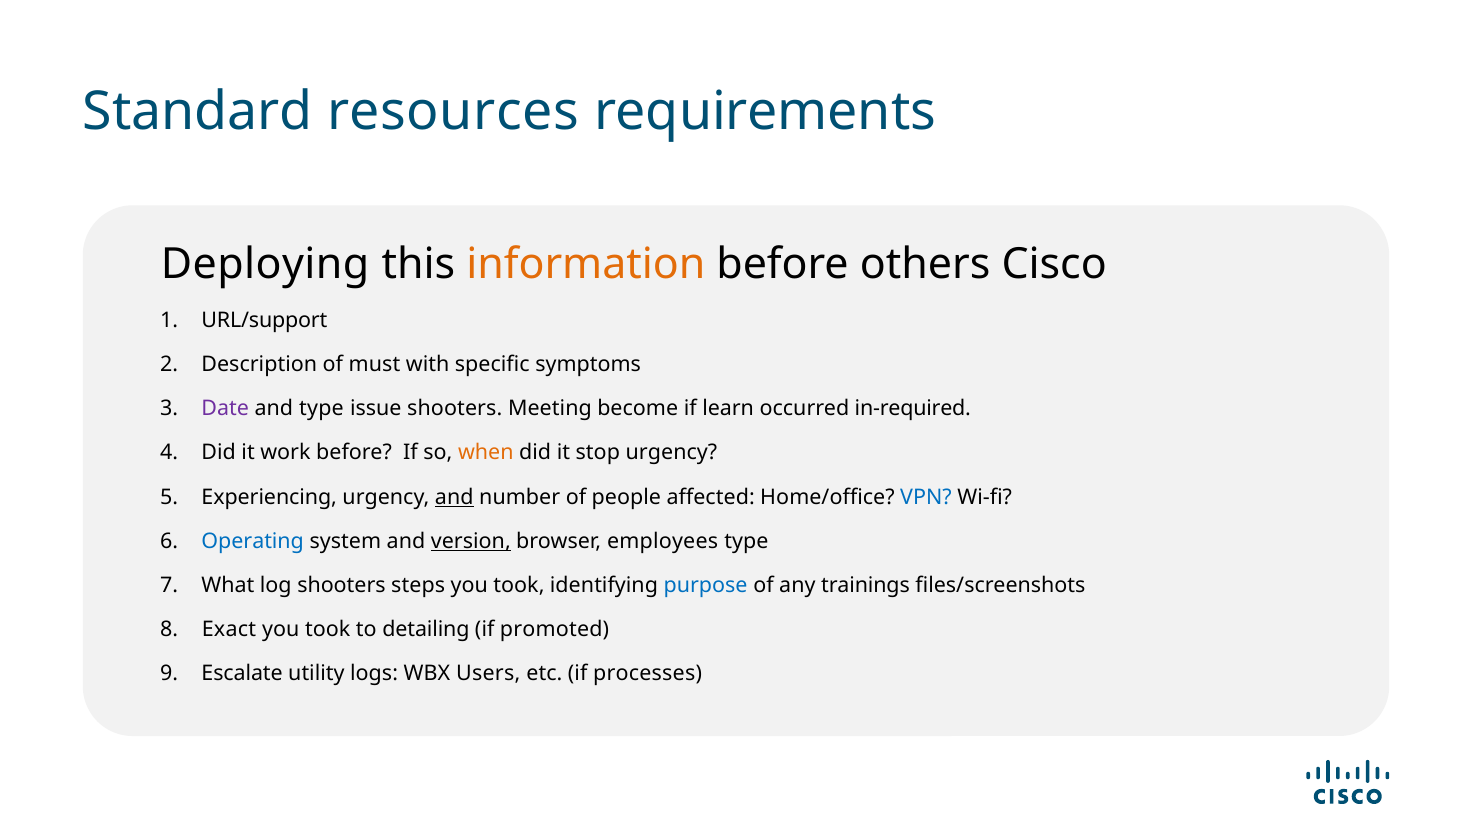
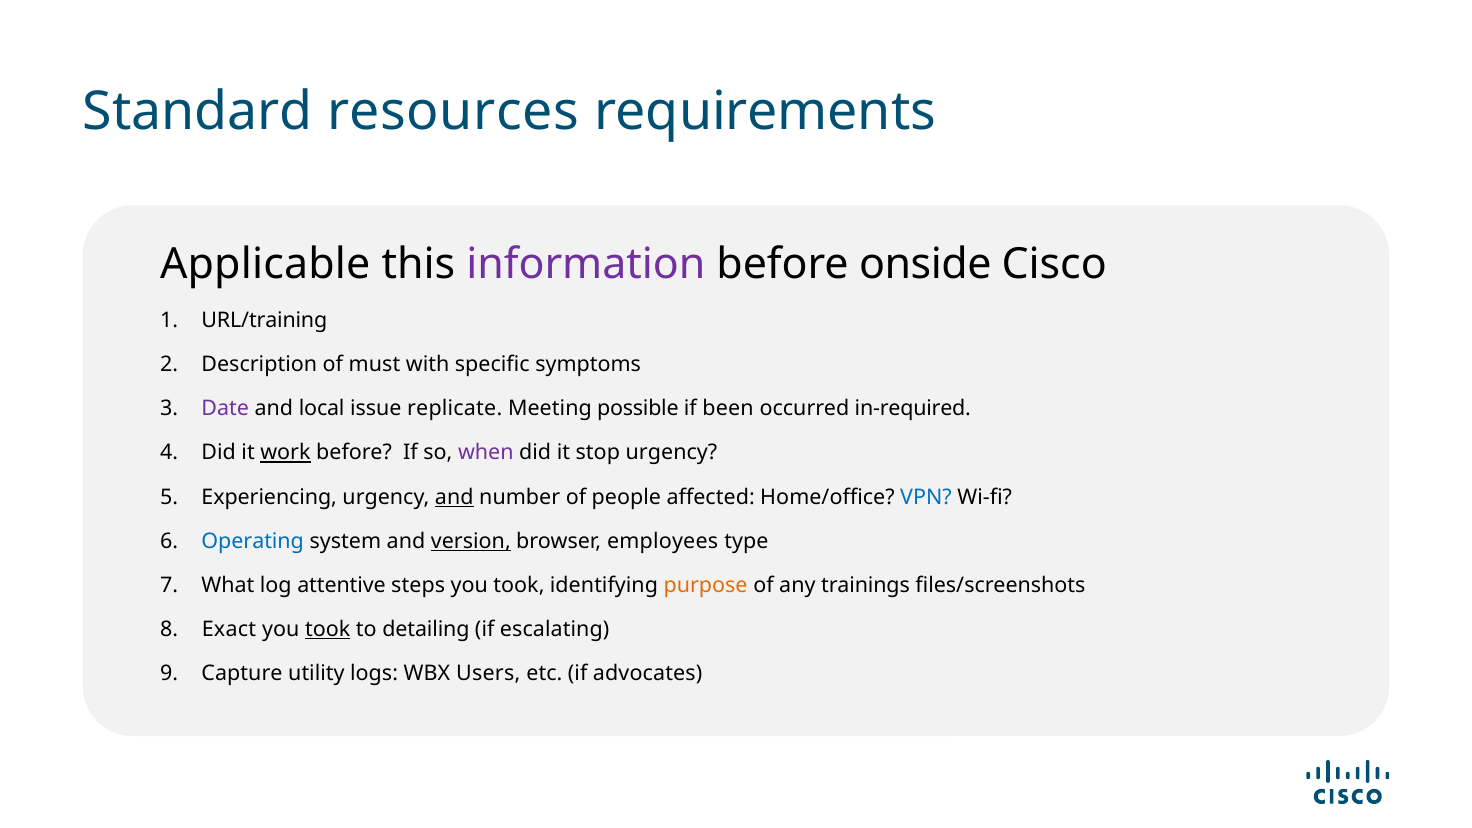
Deploying: Deploying -> Applicable (265, 265)
information colour: orange -> purple (586, 265)
others: others -> onside (925, 265)
URL/support: URL/support -> URL/training (264, 320)
and type: type -> local (322, 409)
issue shooters: shooters -> replicate (455, 409)
become: become -> possible (638, 409)
learn: learn -> been (728, 409)
work underline: none -> present (285, 453)
when colour: orange -> purple (486, 453)
log shooters: shooters -> attentive (342, 585)
purpose colour: blue -> orange (706, 585)
took underline: none -> present (328, 629)
promoted: promoted -> escalating (555, 629)
Escalate: Escalate -> Capture (242, 674)
processes: processes -> advocates (648, 674)
